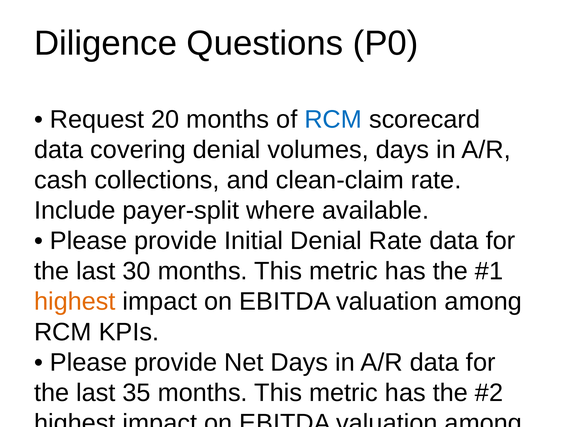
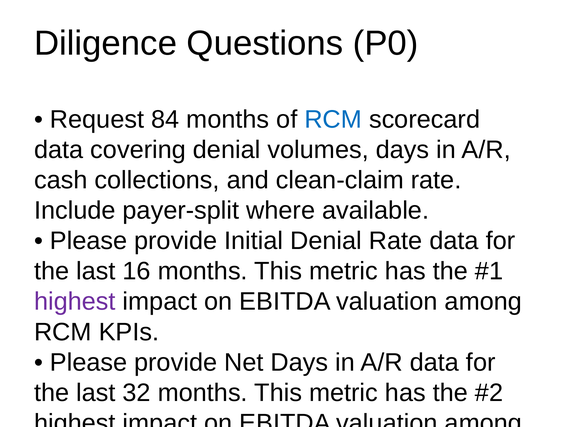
20: 20 -> 84 (165, 119)
30: 30 -> 16 (137, 271)
highest colour: orange -> purple (75, 301)
35: 35 -> 32 (137, 393)
